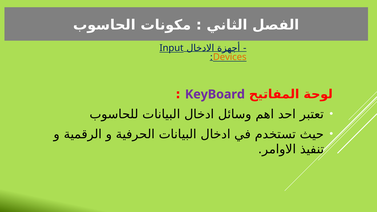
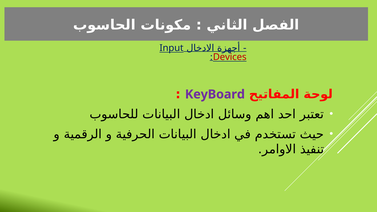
Devices colour: orange -> red (230, 57)
